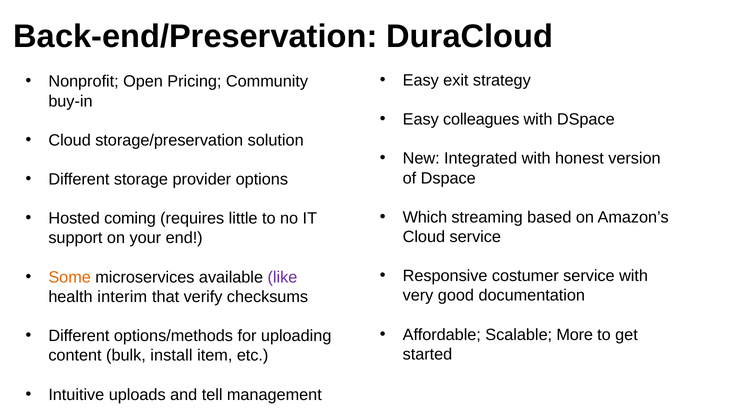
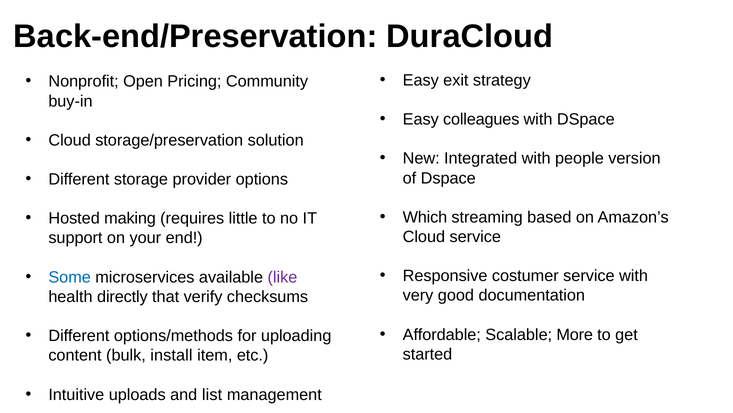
honest: honest -> people (579, 158)
coming: coming -> making (130, 218)
Some colour: orange -> blue (70, 277)
interim: interim -> directly (122, 296)
tell: tell -> list (212, 394)
